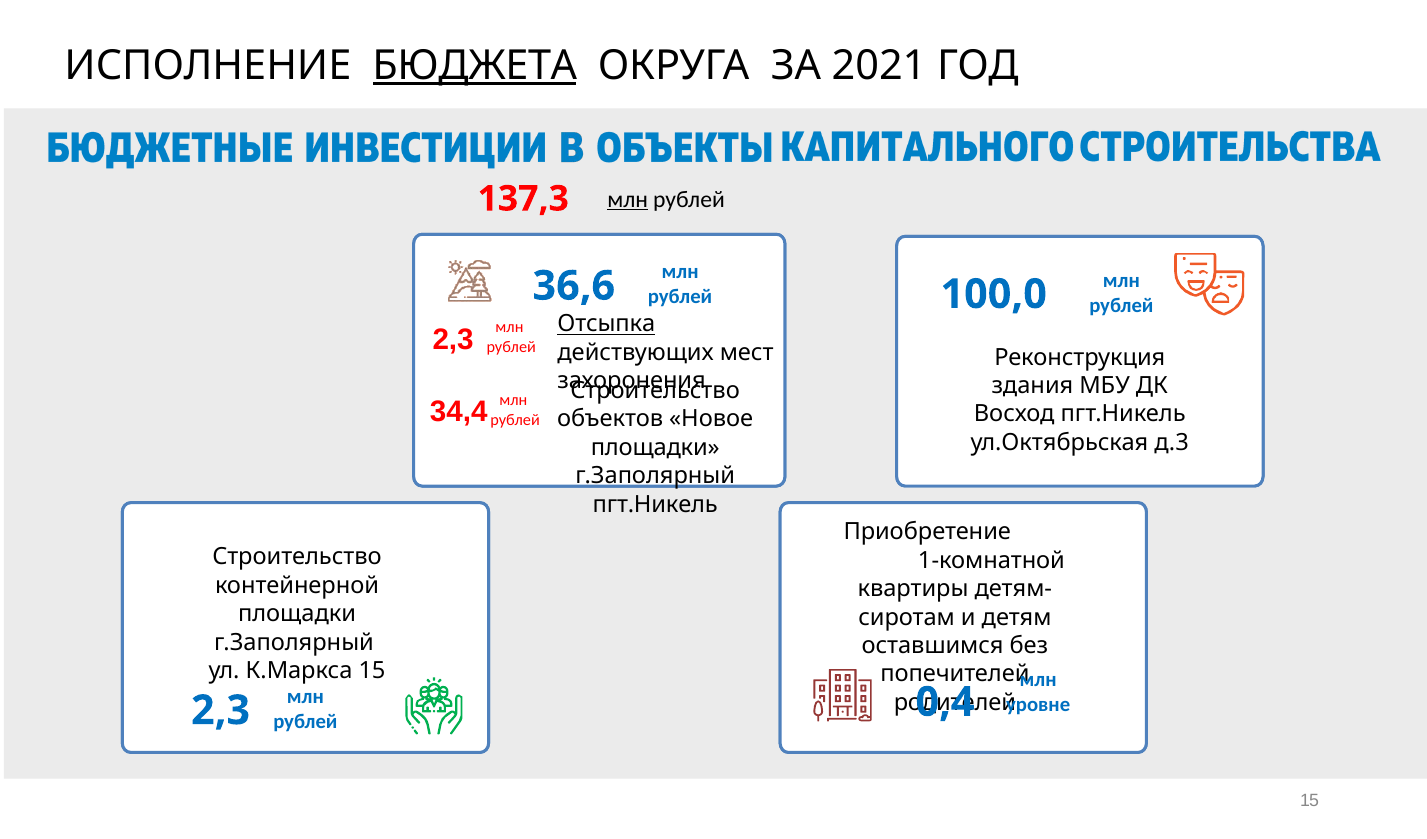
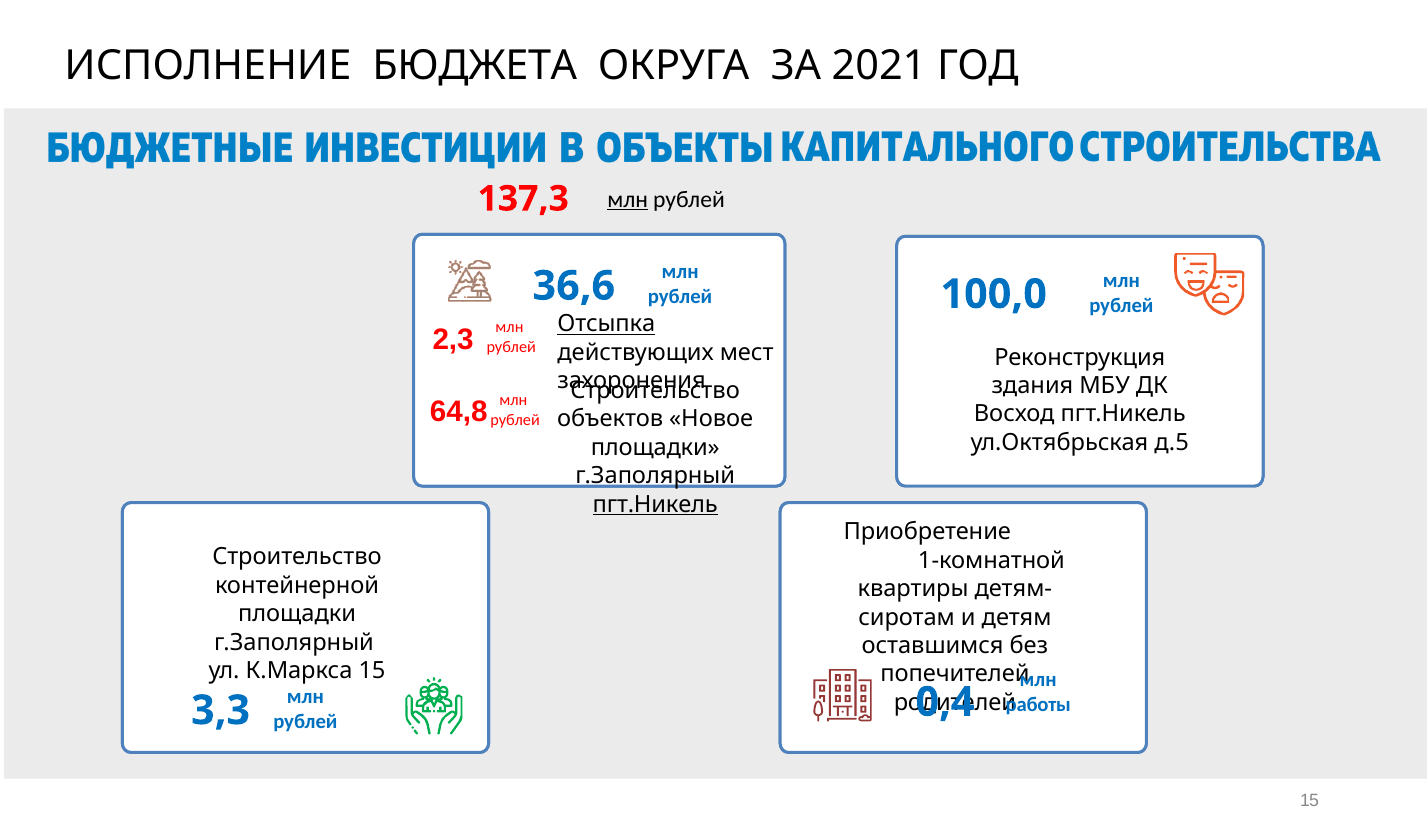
БЮДЖЕТА underline: present -> none (475, 65)
34,4: 34,4 -> 64,8 (459, 411)
д.3: д.3 -> д.5 (1172, 443)
пгт.Никель underline: none -> present (655, 504)
уровне: уровне -> работы (1038, 705)
2,3: 2,3 -> 3,3 (221, 711)
